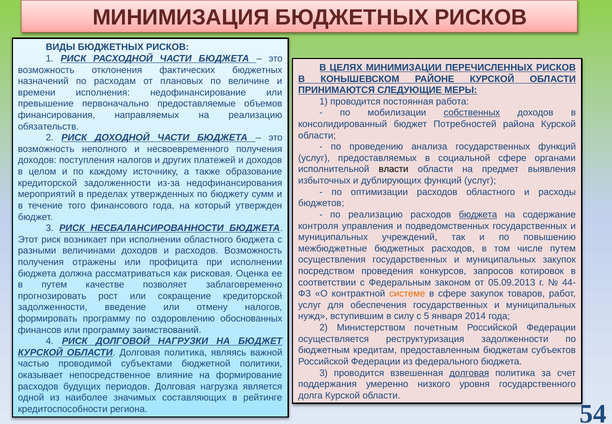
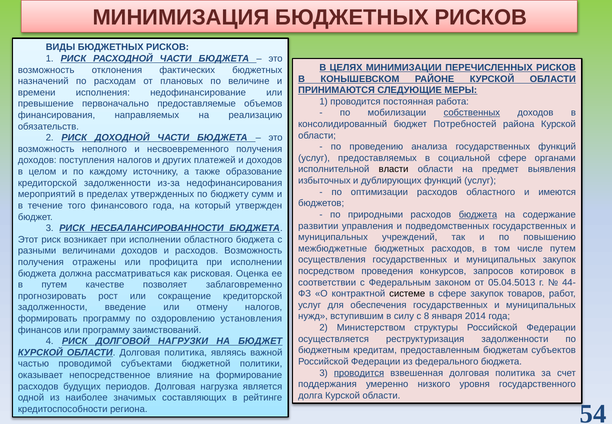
расходы: расходы -> имеются (557, 192)
по реализацию: реализацию -> природными (376, 214)
контроля: контроля -> развитии (318, 226)
05.09.2013: 05.09.2013 -> 05.04.5013 (512, 282)
системе colour: orange -> black (407, 294)
5: 5 -> 8 (427, 316)
обоснованных: обоснованных -> установления (251, 318)
почетным: почетным -> структуры (436, 327)
проводится underline: none -> present (359, 373)
долговая underline: present -> none (469, 373)
